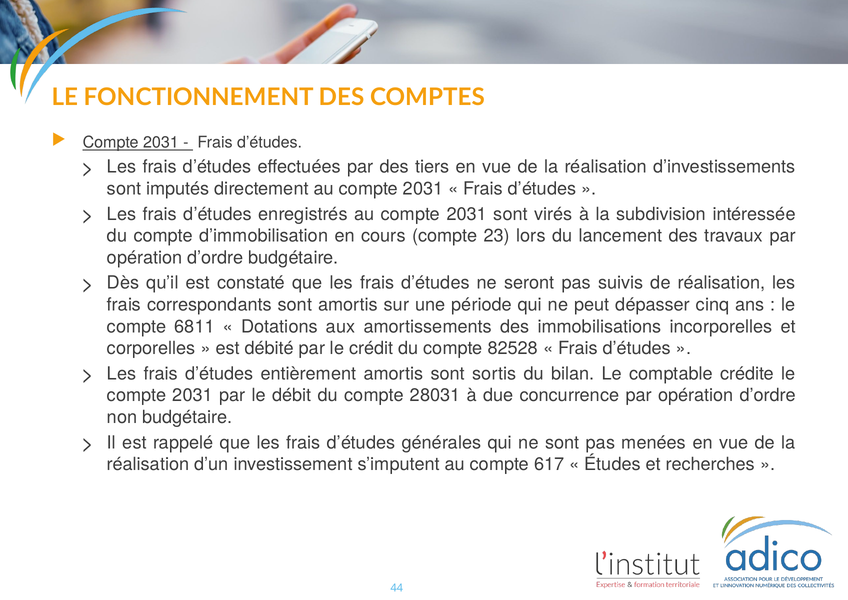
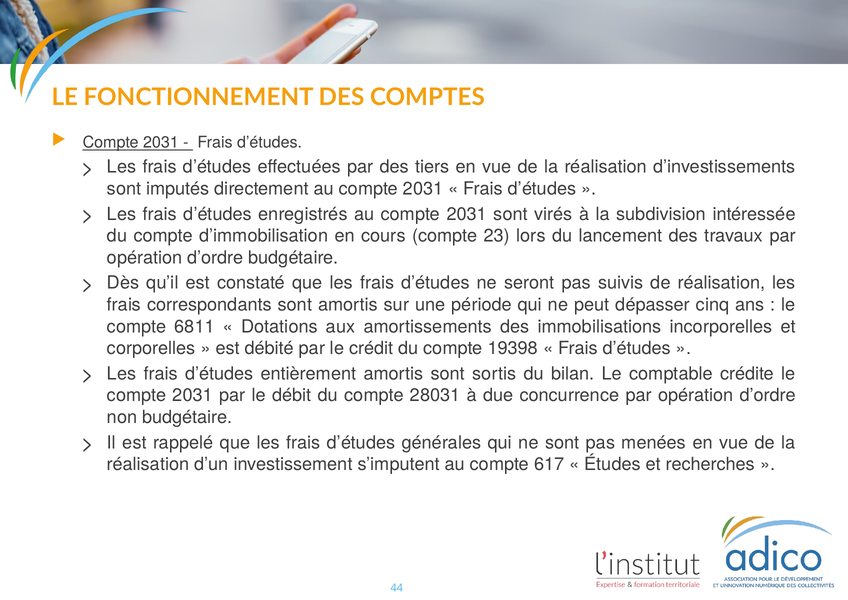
82528: 82528 -> 19398 (513, 348)
